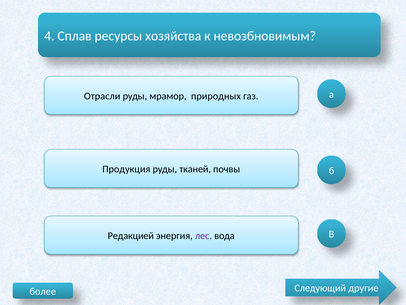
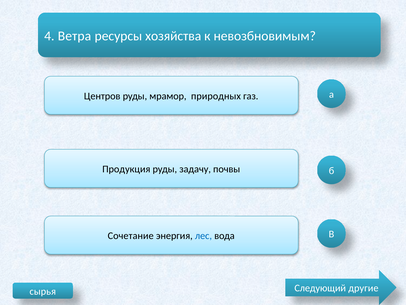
Сплав: Сплав -> Ветра (74, 36)
Отрасли: Отрасли -> Центров (102, 96)
тканей: тканей -> задачу (195, 169)
Редакцией: Редакцией -> Сочетание (131, 235)
лес colour: purple -> blue (203, 235)
более: более -> сырья (43, 291)
